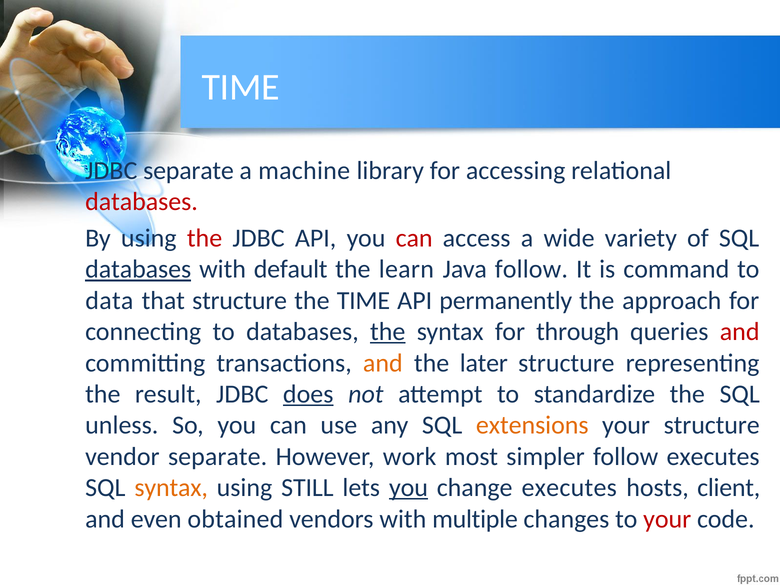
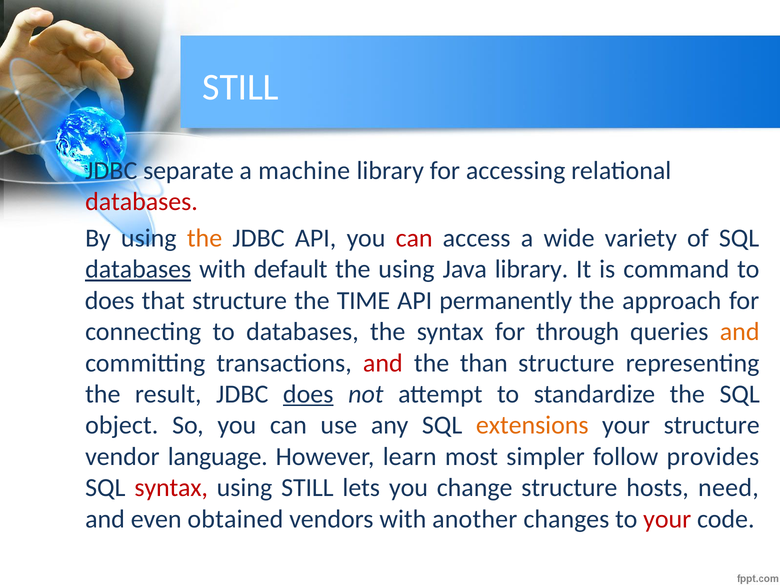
TIME: TIME -> STILL (241, 87)
the colour: red -> orange (205, 238)
the learn: learn -> using (406, 269)
Java follow: follow -> library (532, 269)
data: data -> does (110, 301)
the underline: present -> none (388, 332)
and colour: red -> orange (740, 332)
and colour: orange -> red (383, 363)
later: later -> than (484, 363)
unless: unless -> object (122, 425)
vendor separate: separate -> language (218, 457)
work: work -> learn (410, 457)
follow executes: executes -> provides (713, 457)
syntax colour: orange -> red (171, 488)
you underline: present -> none (408, 488)
change executes: executes -> structure (569, 488)
client: client -> need (728, 488)
multiple: multiple -> another (475, 519)
